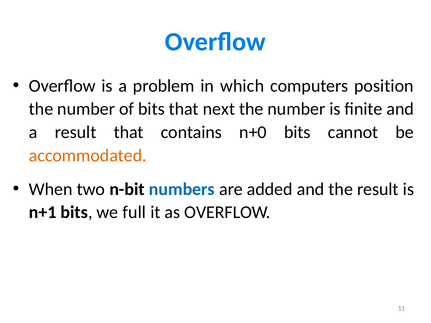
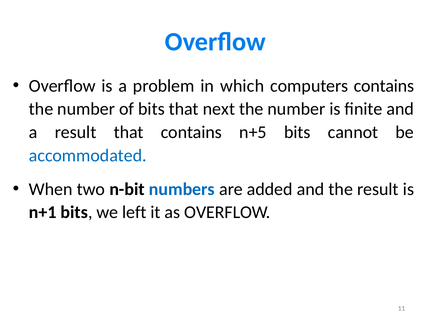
computers position: position -> contains (384, 86)
n+0: n+0 -> n+5 (253, 132)
accommodated colour: orange -> blue (88, 156)
full: full -> left (134, 213)
